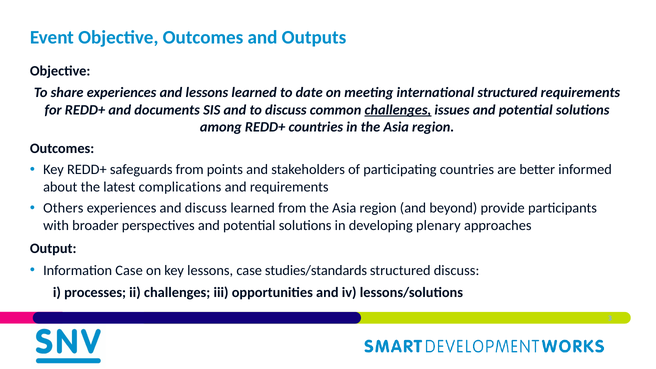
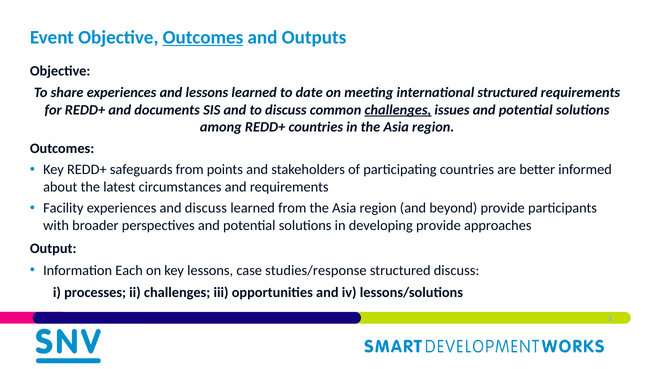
Outcomes underline: none -> present (203, 37)
complications: complications -> circumstances (180, 187)
Others: Others -> Facility (63, 208)
developing plenary: plenary -> provide (438, 225)
Information Case: Case -> Each (129, 270)
studies/standards: studies/standards -> studies/response (316, 270)
